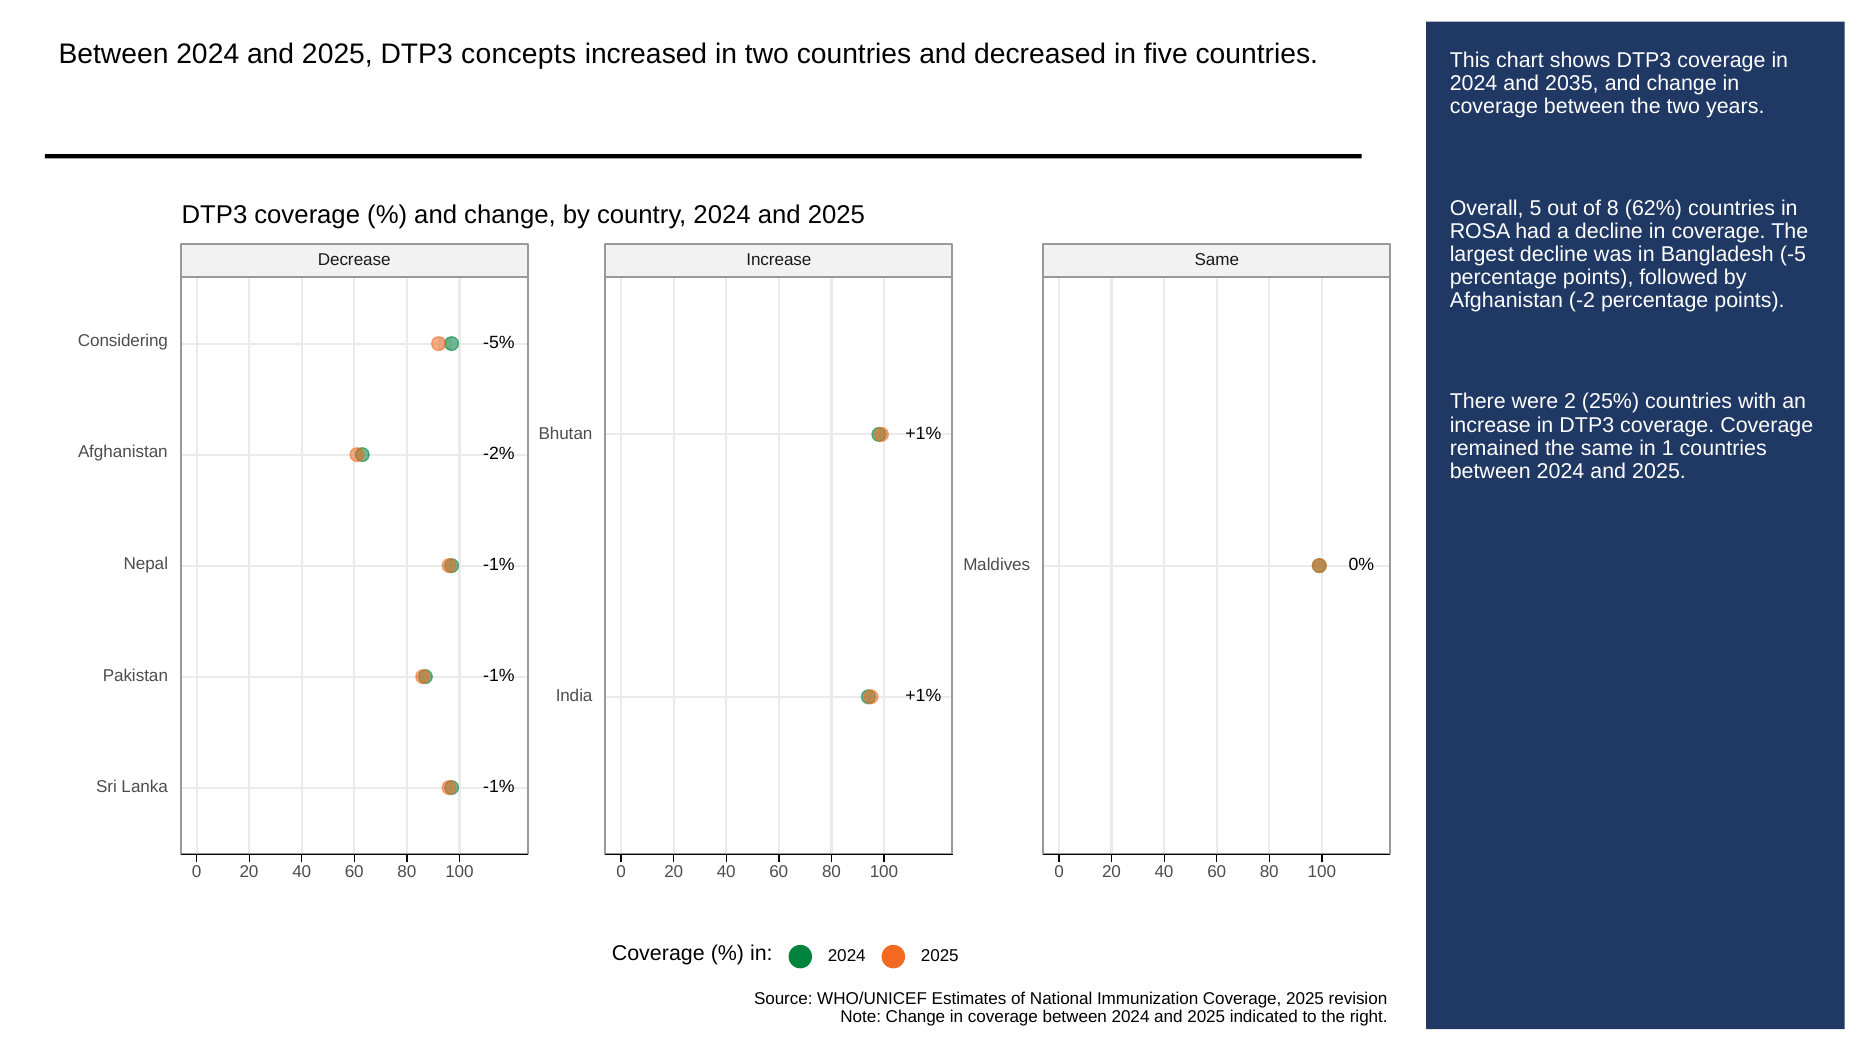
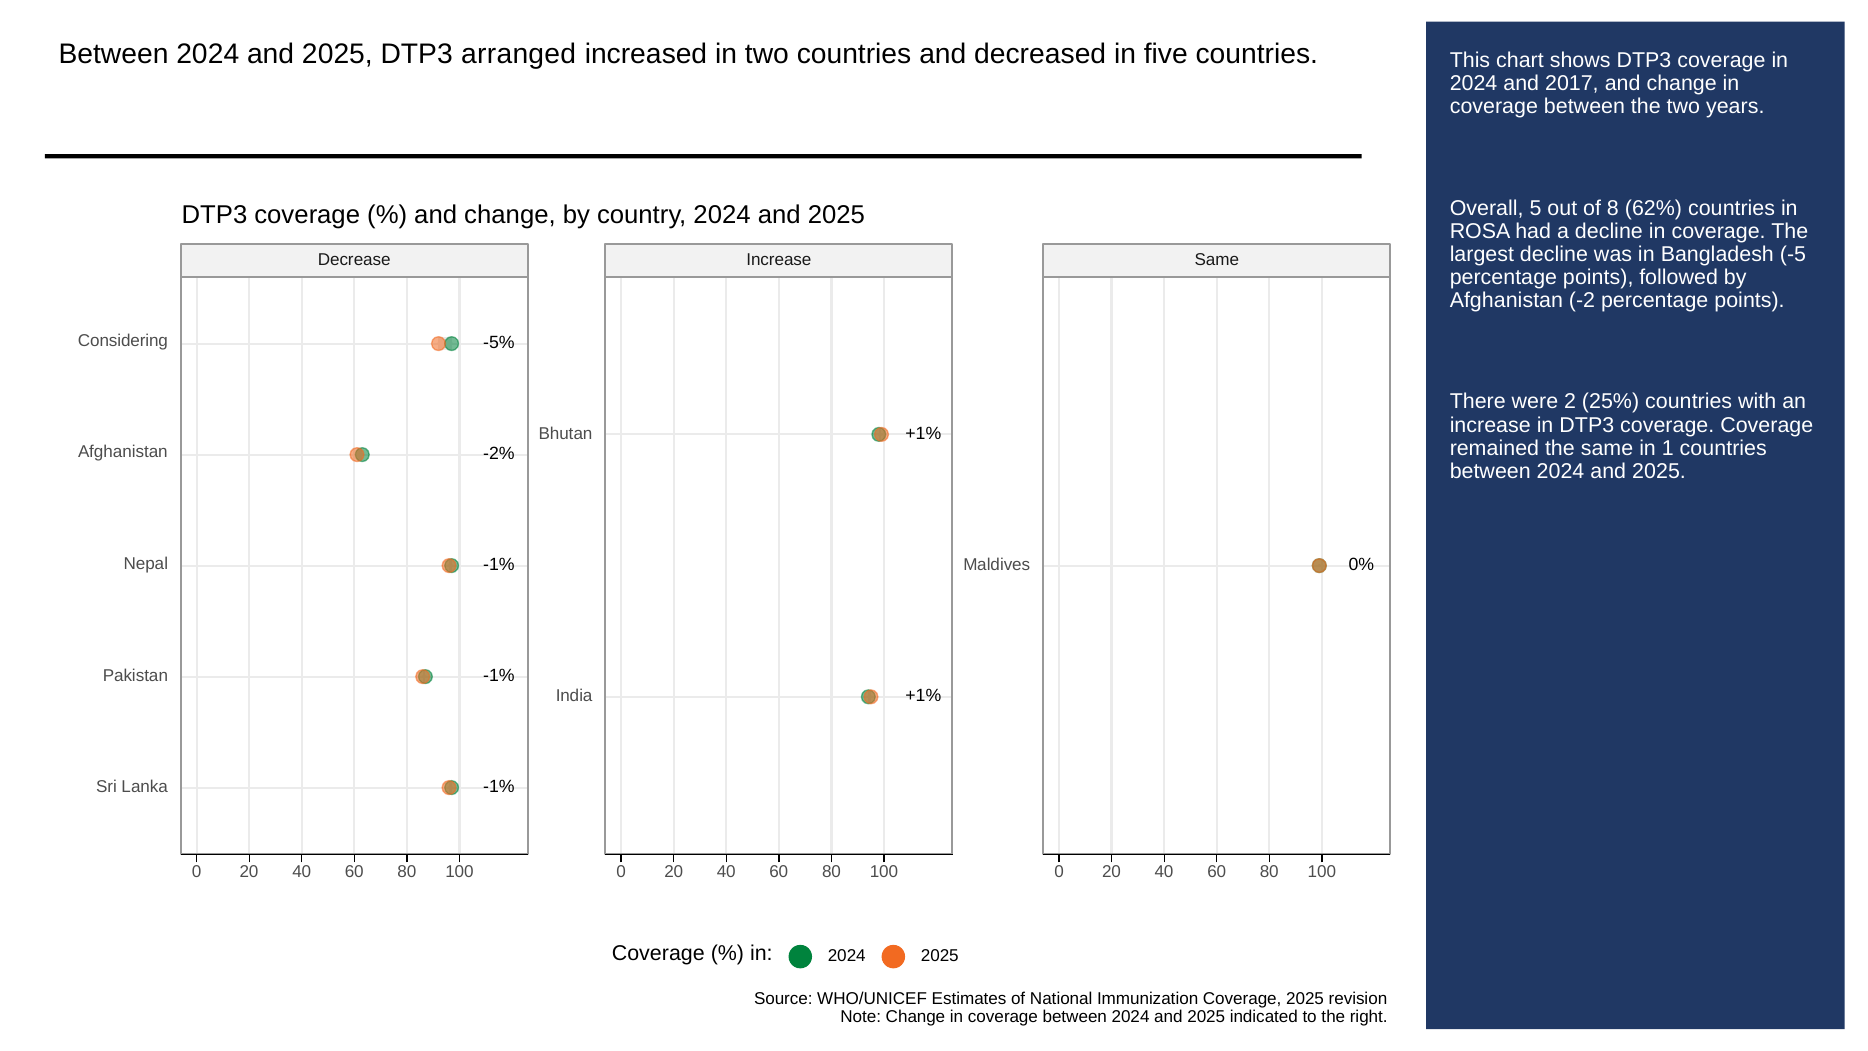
concepts: concepts -> arranged (519, 54)
2035: 2035 -> 2017 (1572, 84)
